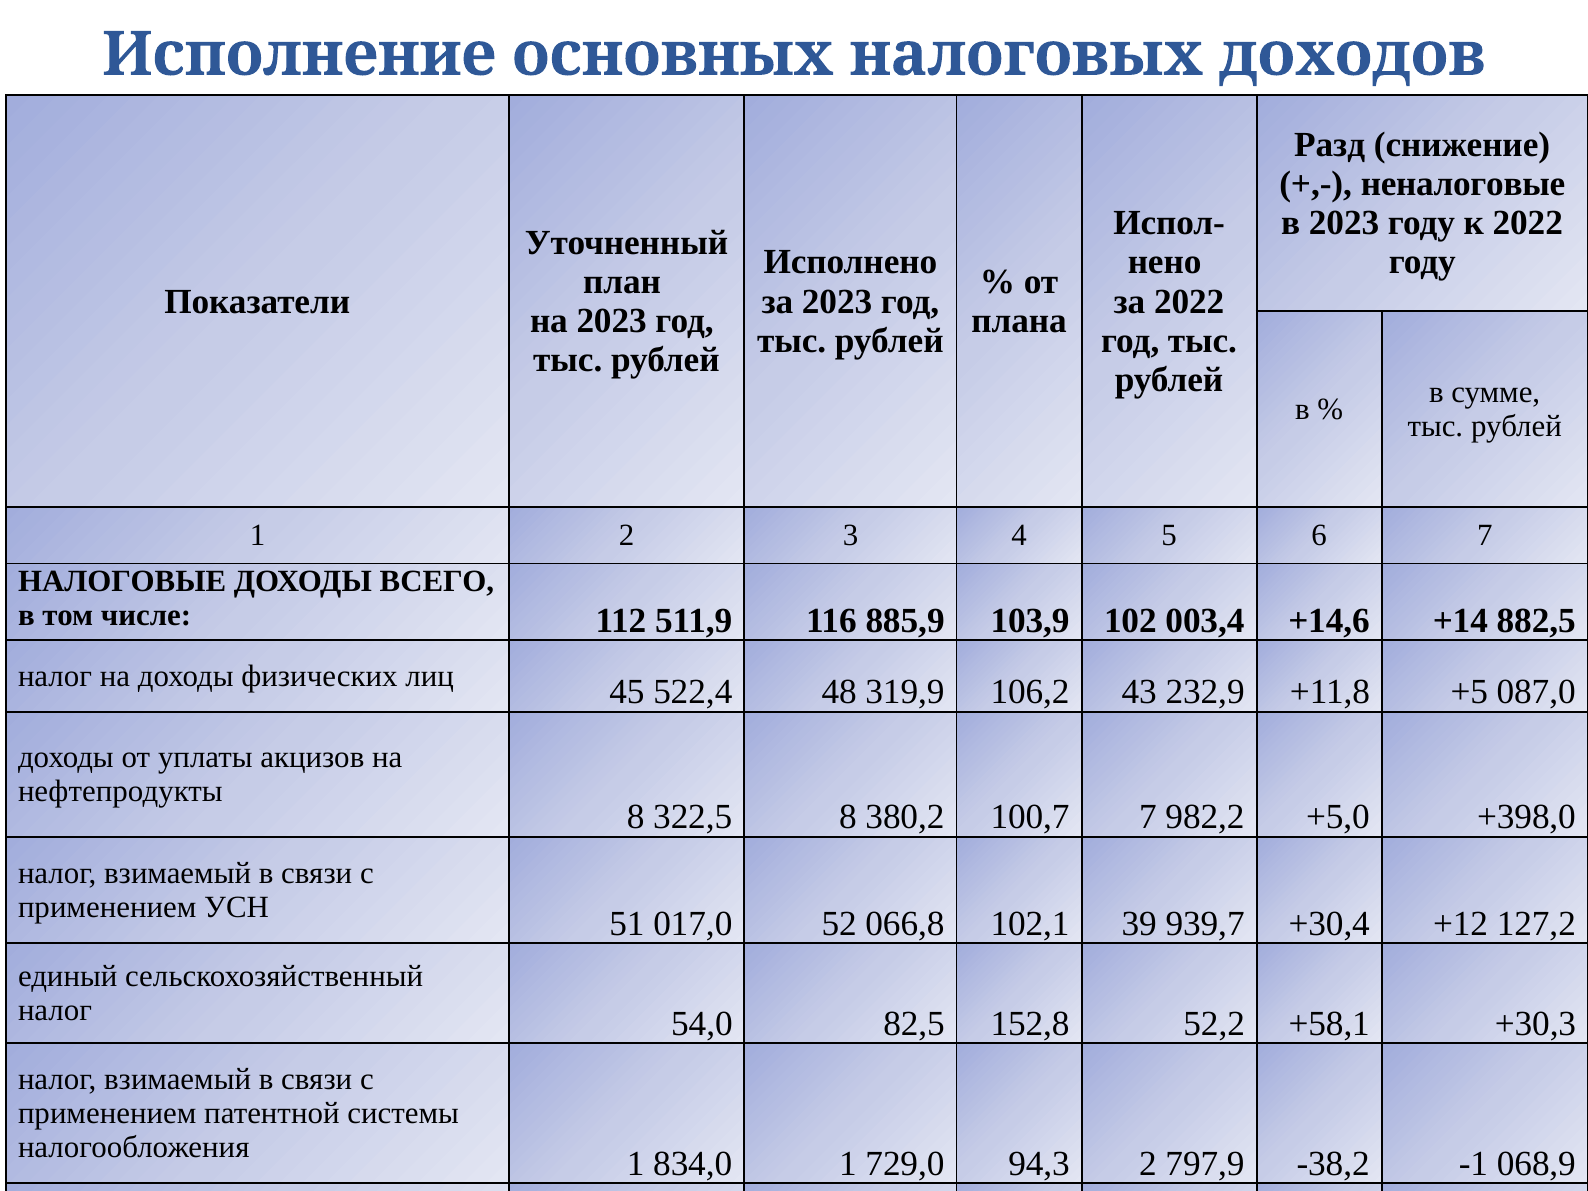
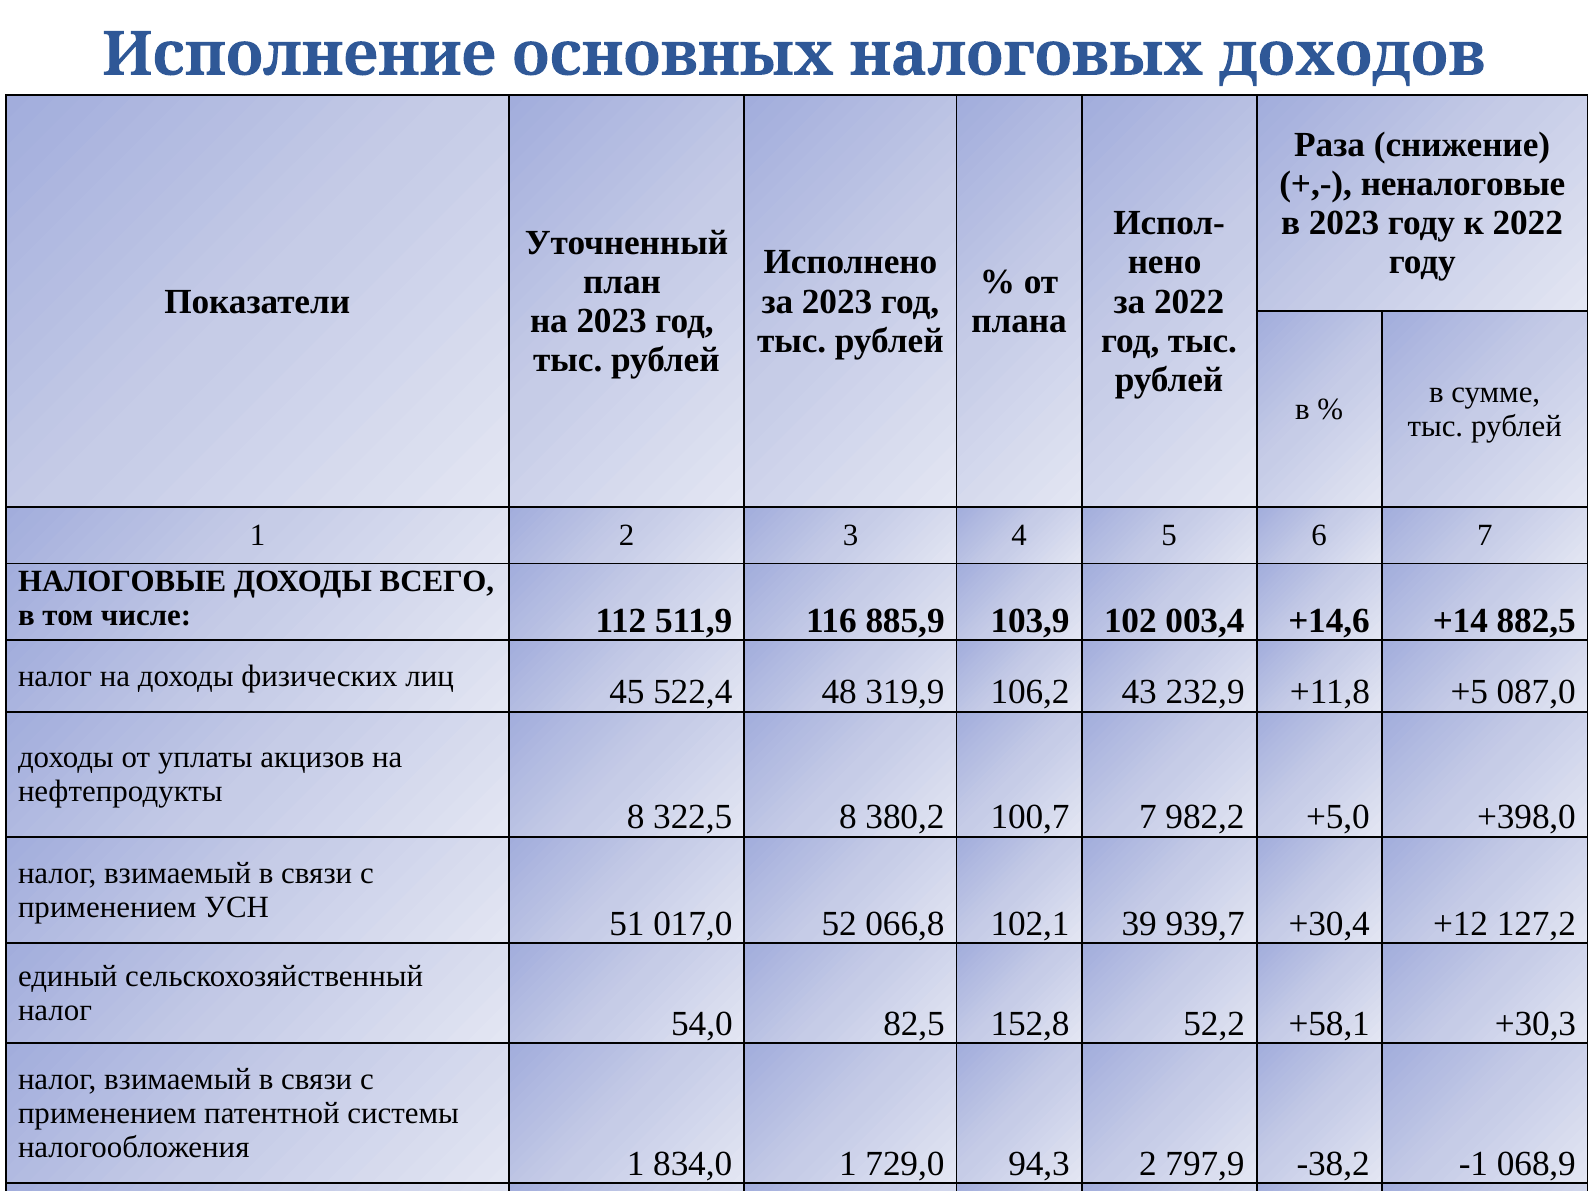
Разд: Разд -> Раза (1330, 145)
